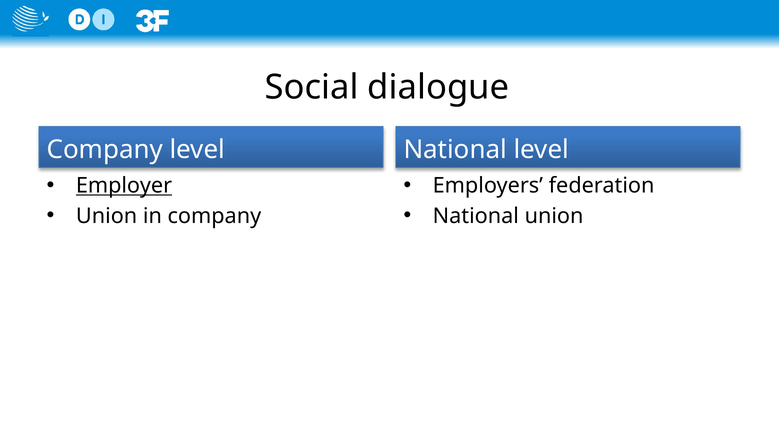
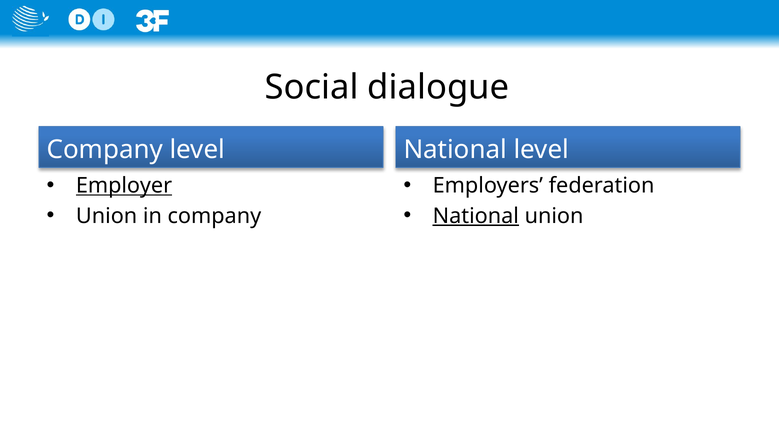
National underline: none -> present (476, 216)
